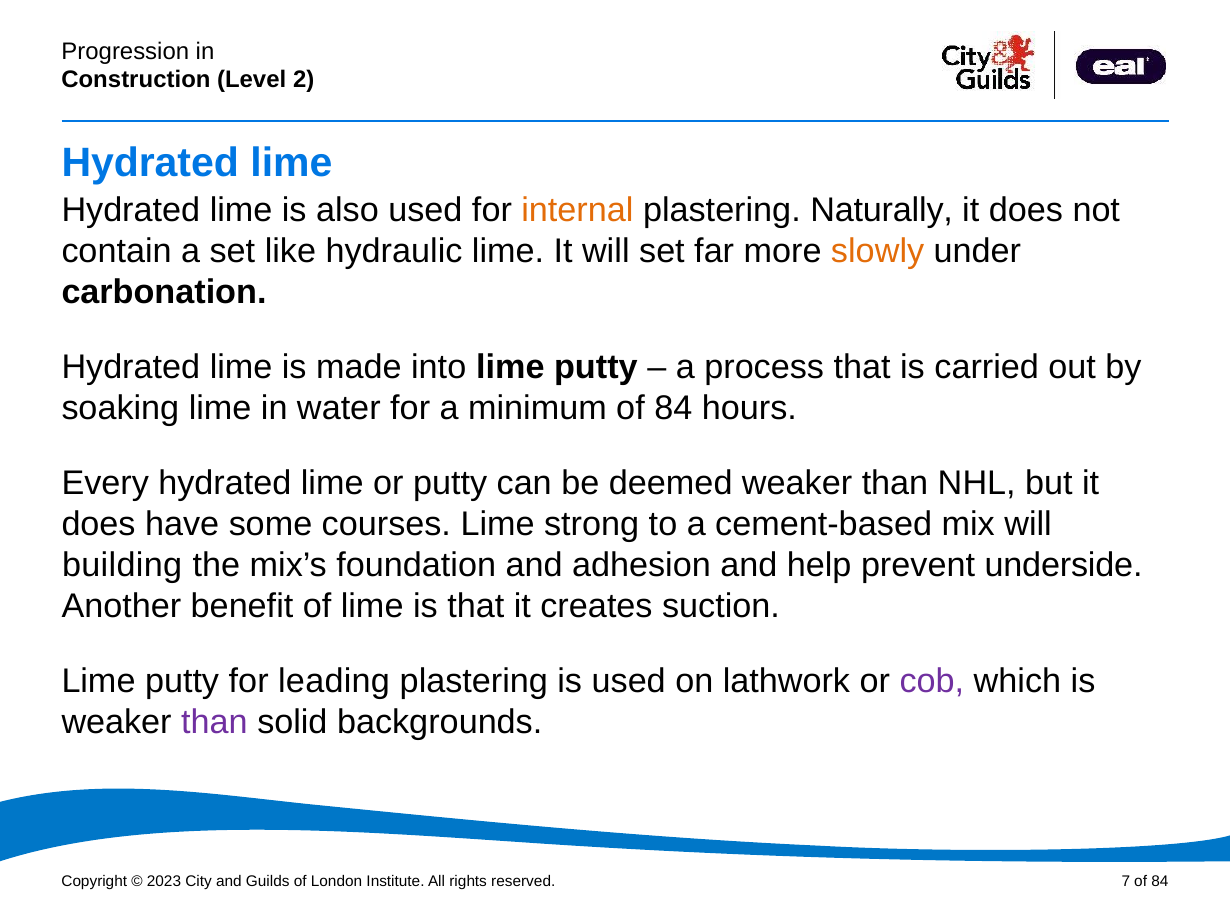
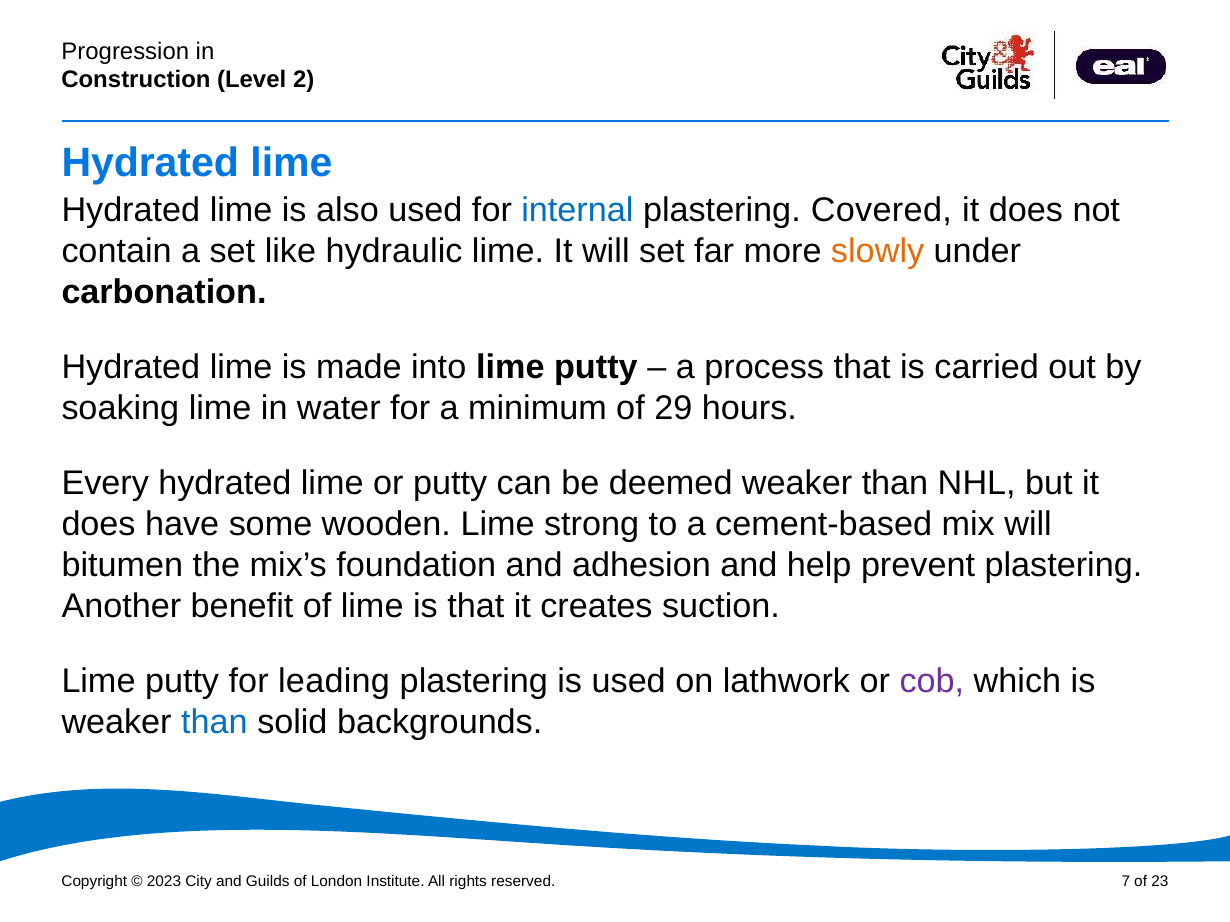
internal colour: orange -> blue (577, 210)
Naturally: Naturally -> Covered (881, 210)
minimum of 84: 84 -> 29 (673, 408)
courses: courses -> wooden (386, 524)
building: building -> bitumen (122, 565)
prevent underside: underside -> plastering (1063, 565)
than colour: purple -> blue (214, 723)
84: 84 -> 23 (1160, 882)
